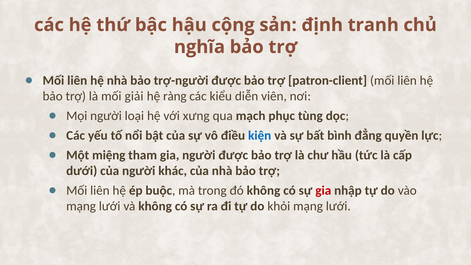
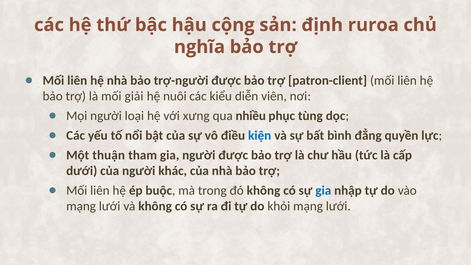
tranh: tranh -> ruroa (373, 25)
ràng: ràng -> nuôi (175, 96)
mạch: mạch -> nhiều (251, 116)
miệng: miệng -> thuận (109, 155)
gia colour: red -> blue (323, 190)
